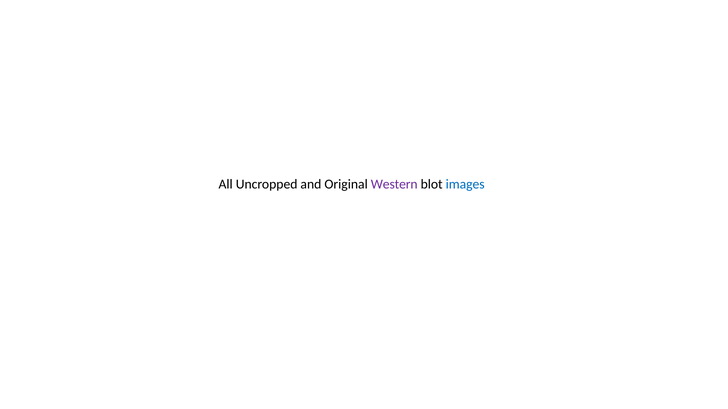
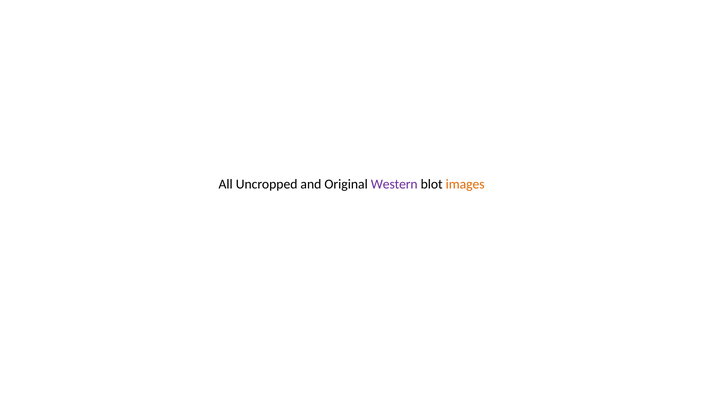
images colour: blue -> orange (465, 185)
